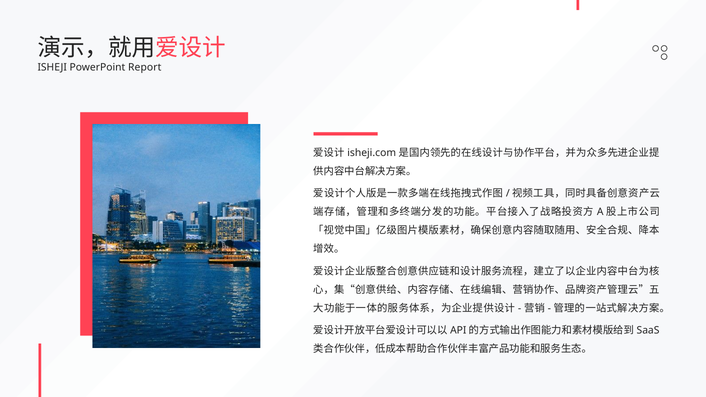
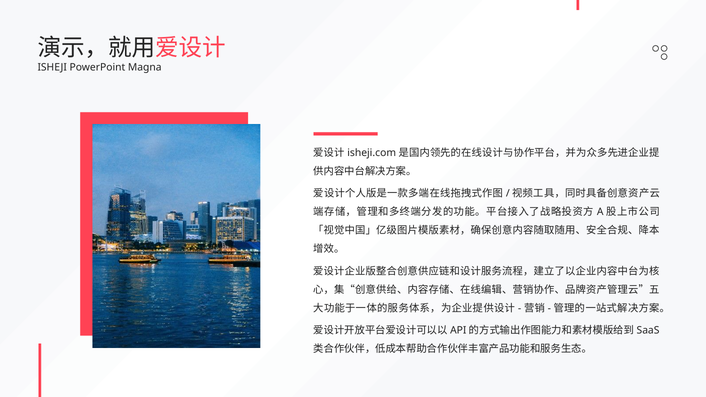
Report: Report -> Magna (145, 67)
